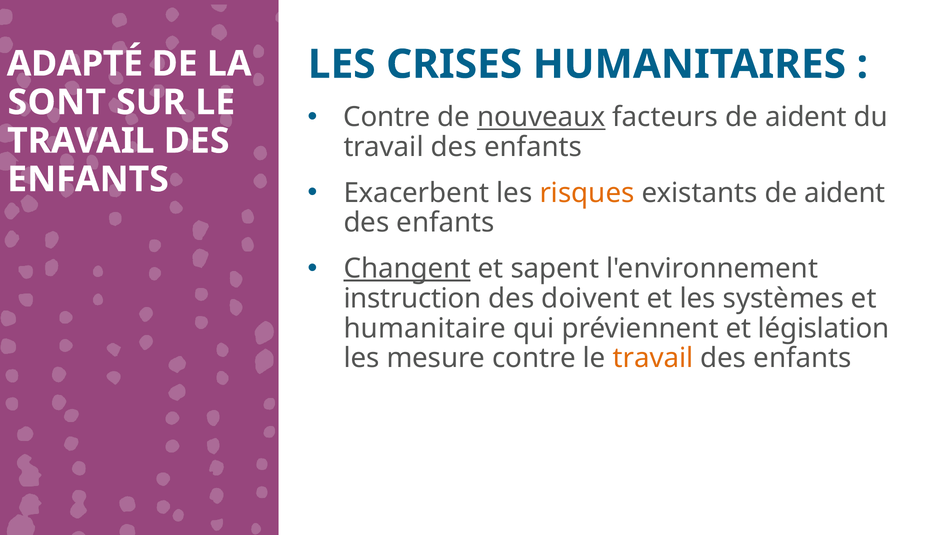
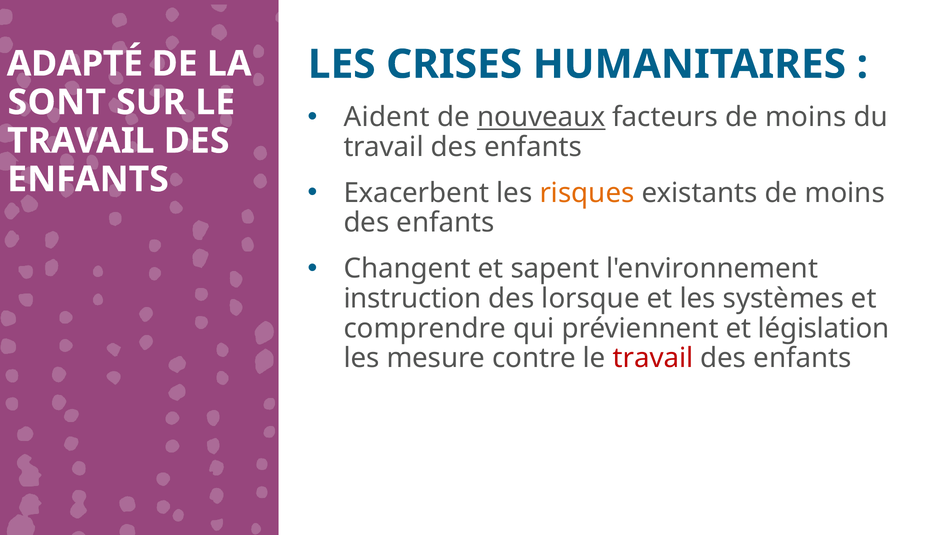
Contre: Contre -> Aident (387, 117)
facteurs de aident: aident -> moins (806, 117)
existants de aident: aident -> moins (845, 193)
Changent underline: present -> none (407, 269)
doivent: doivent -> lorsque (591, 298)
humanitaire: humanitaire -> comprendre (425, 328)
travail colour: orange -> red (653, 358)
